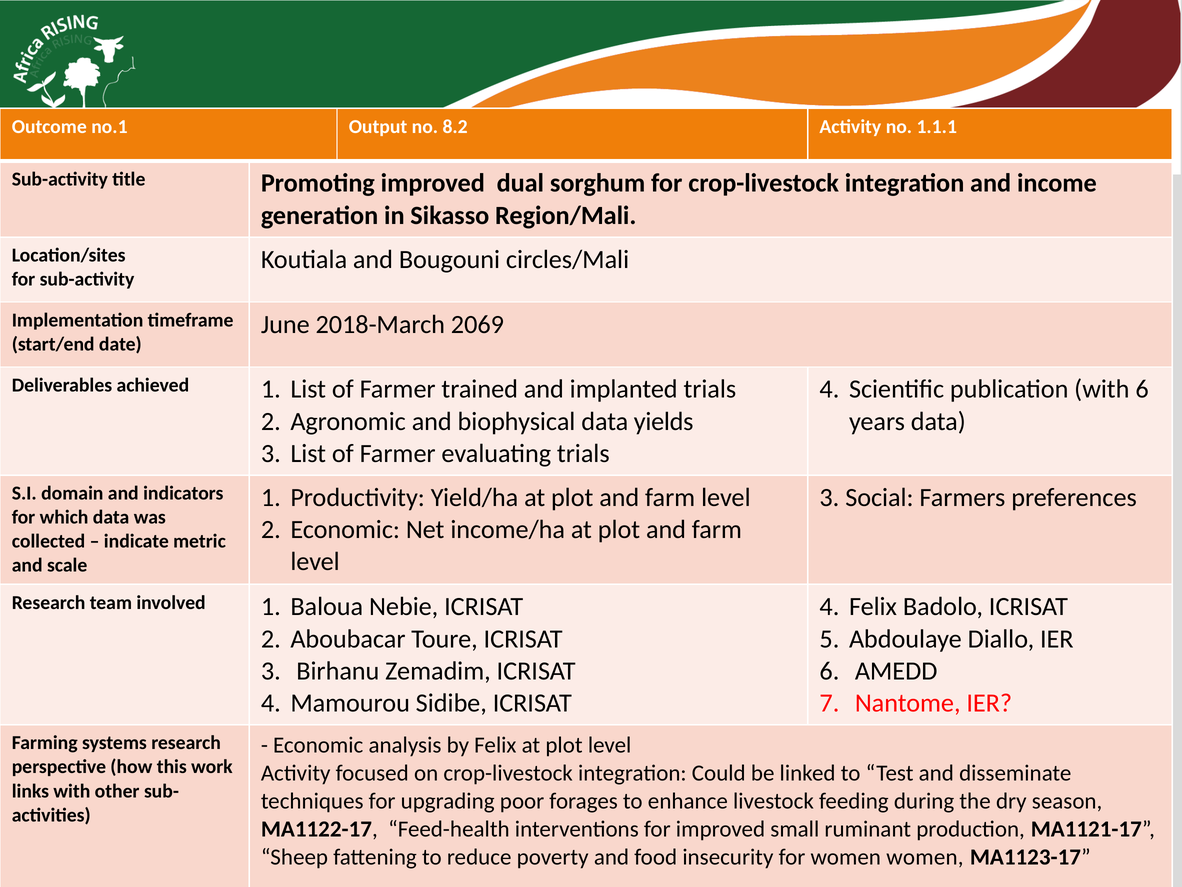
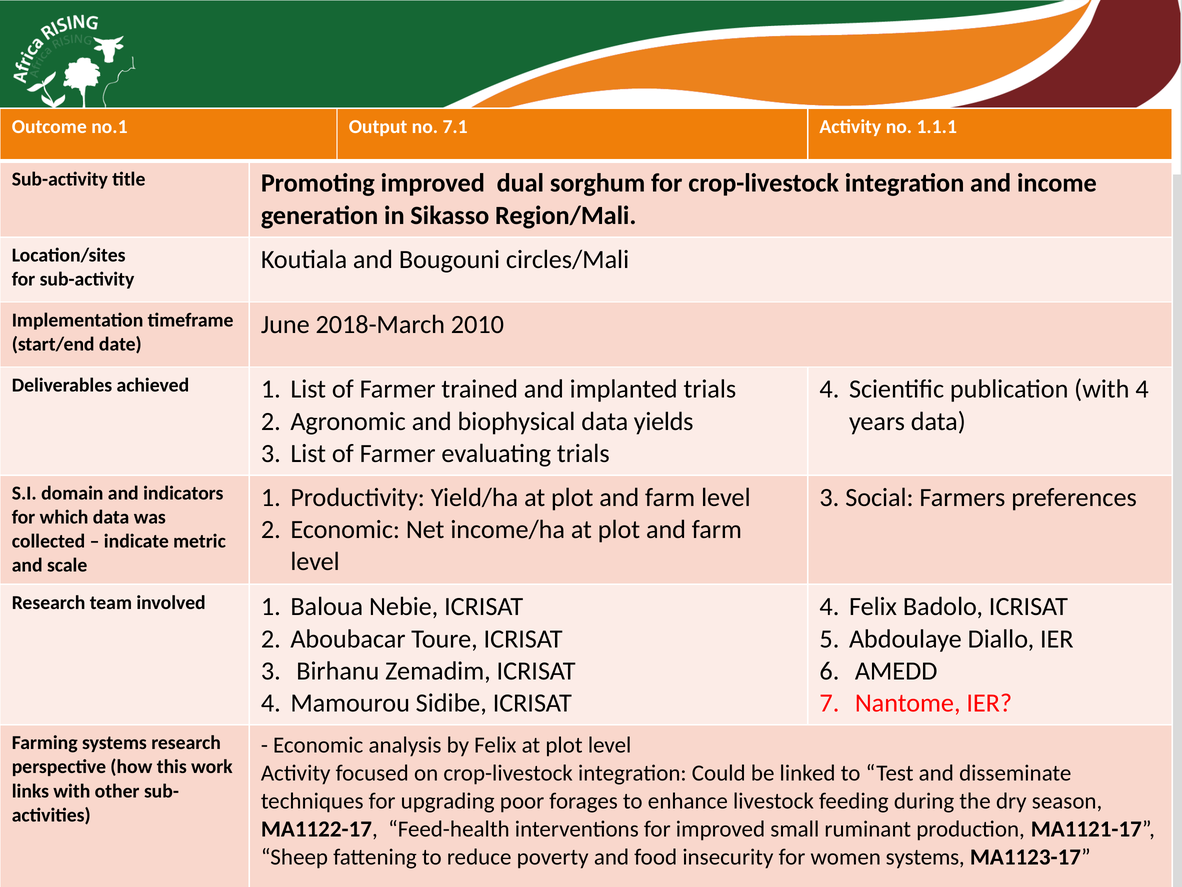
8.2: 8.2 -> 7.1 (455, 126)
2069: 2069 -> 2010 (477, 324)
with 6: 6 -> 4 (1142, 389)
women women: women -> systems (925, 856)
